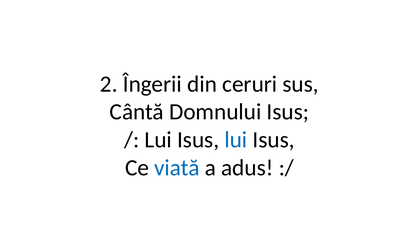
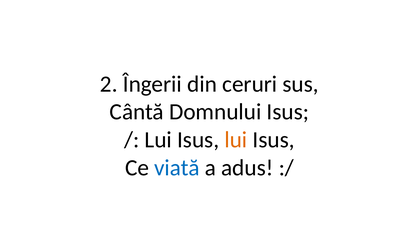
lui colour: blue -> orange (236, 140)
